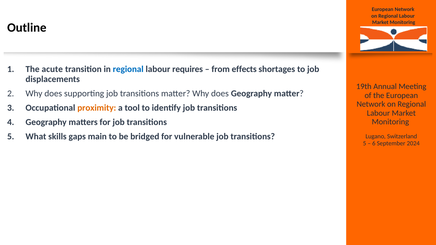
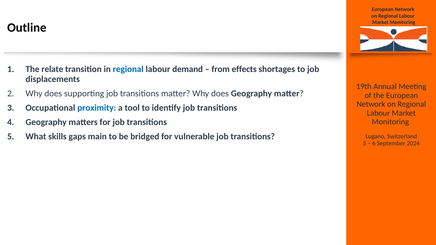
acute: acute -> relate (52, 69)
requires: requires -> demand (188, 69)
proximity colour: orange -> blue (97, 108)
